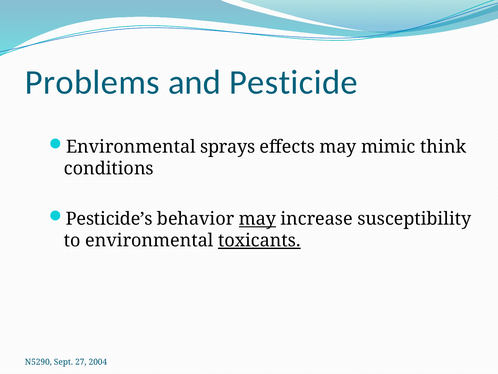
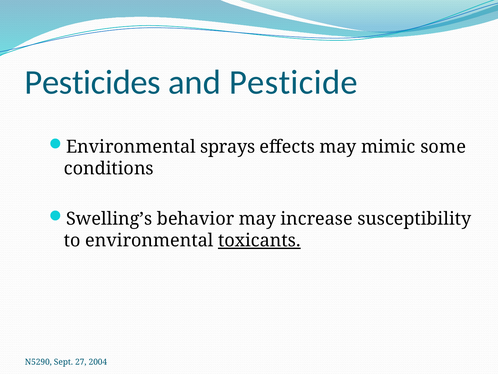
Problems: Problems -> Pesticides (93, 82)
think: think -> some (443, 147)
Pesticide’s: Pesticide’s -> Swelling’s (109, 219)
may underline: present -> none (257, 219)
